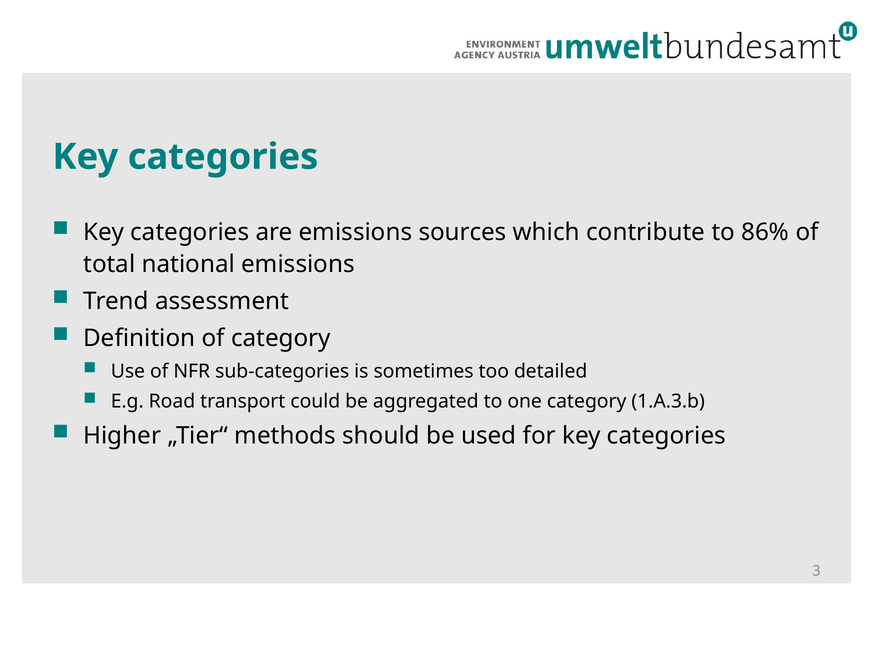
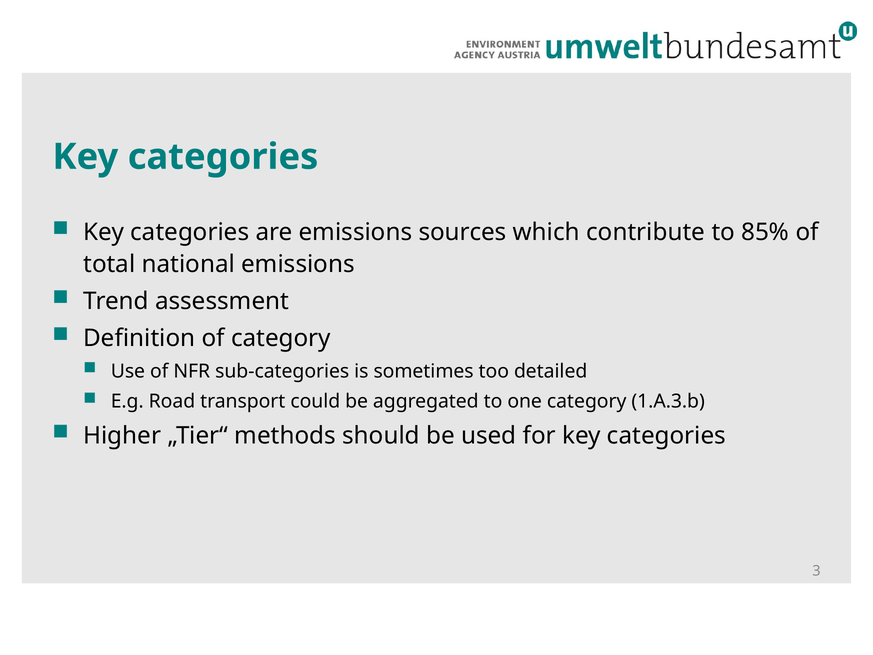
86%: 86% -> 85% (765, 232)
